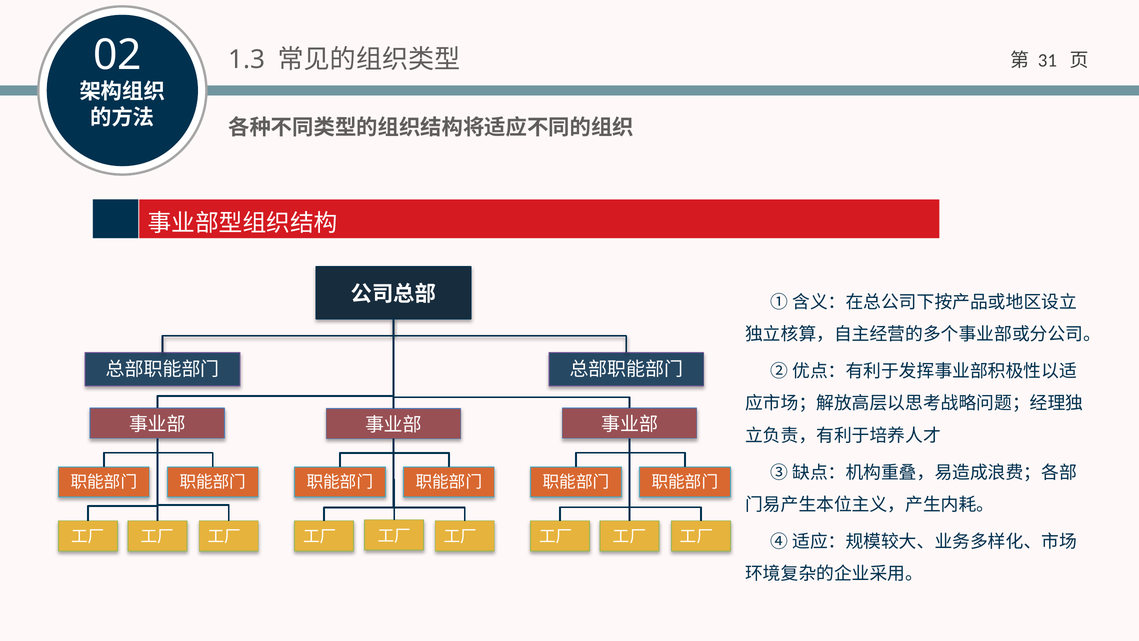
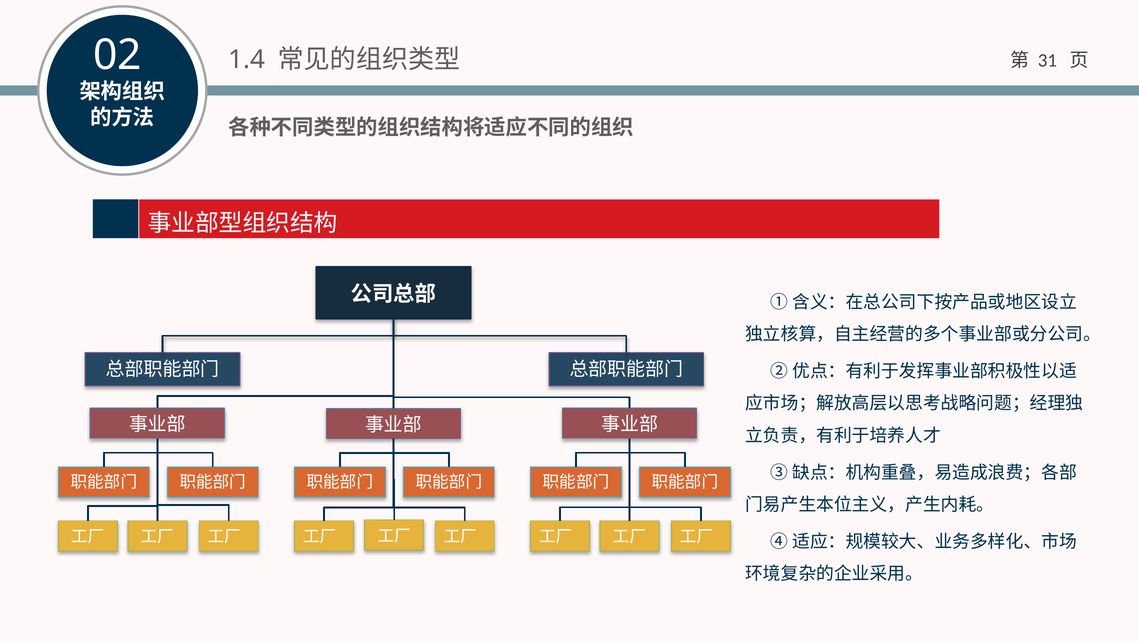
1.3: 1.3 -> 1.4 (247, 59)
